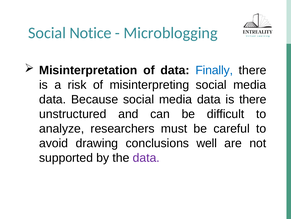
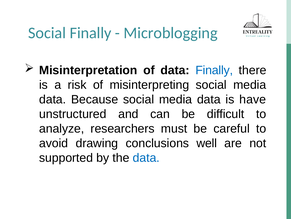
Social Notice: Notice -> Finally (91, 33)
is there: there -> have (253, 99)
data colour: purple -> blue (146, 157)
